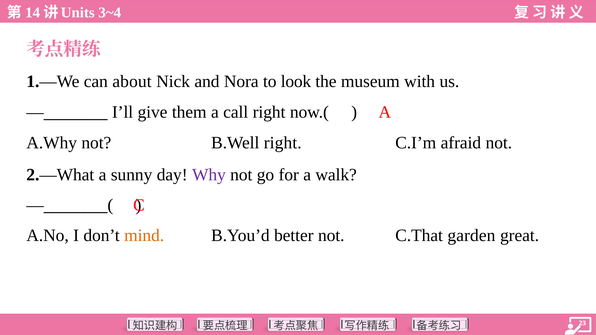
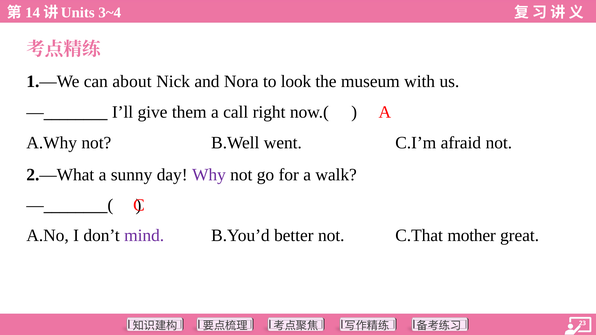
B.Well right: right -> went (283, 143)
mind colour: orange -> purple (144, 236)
garden: garden -> mother (472, 236)
